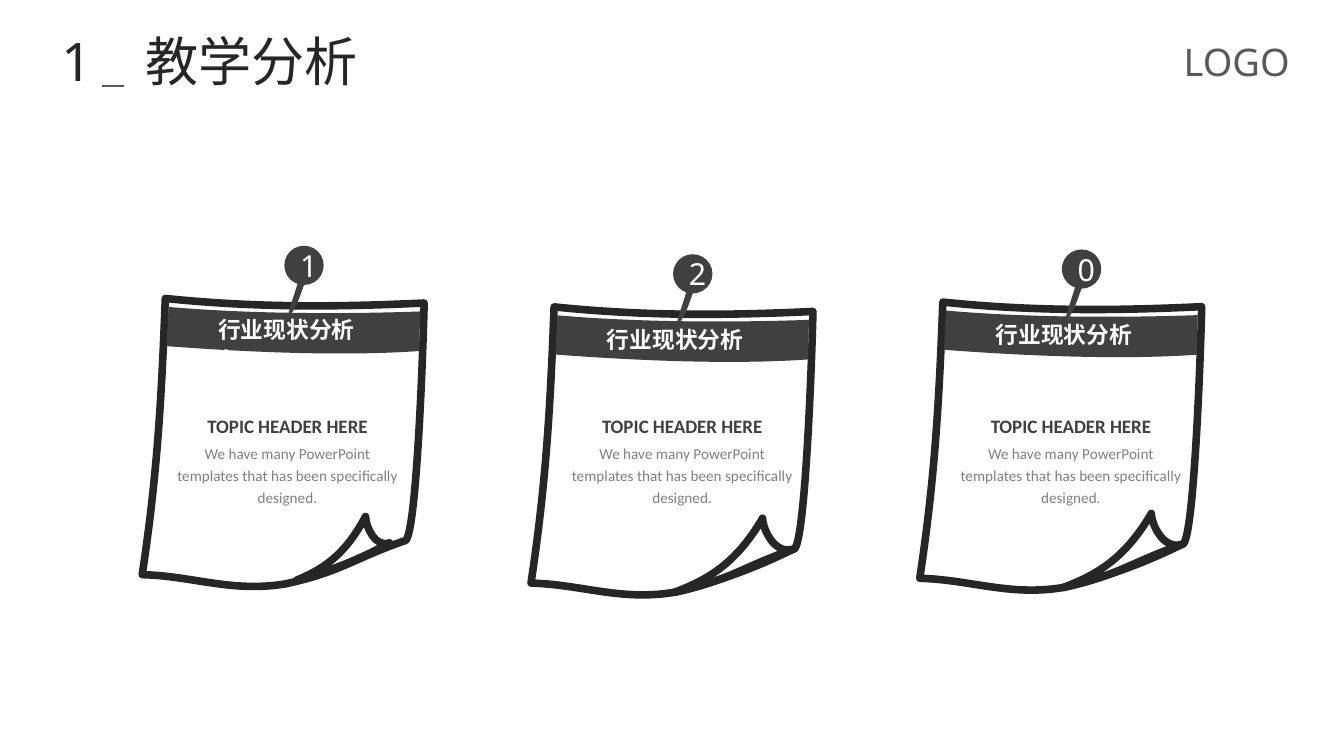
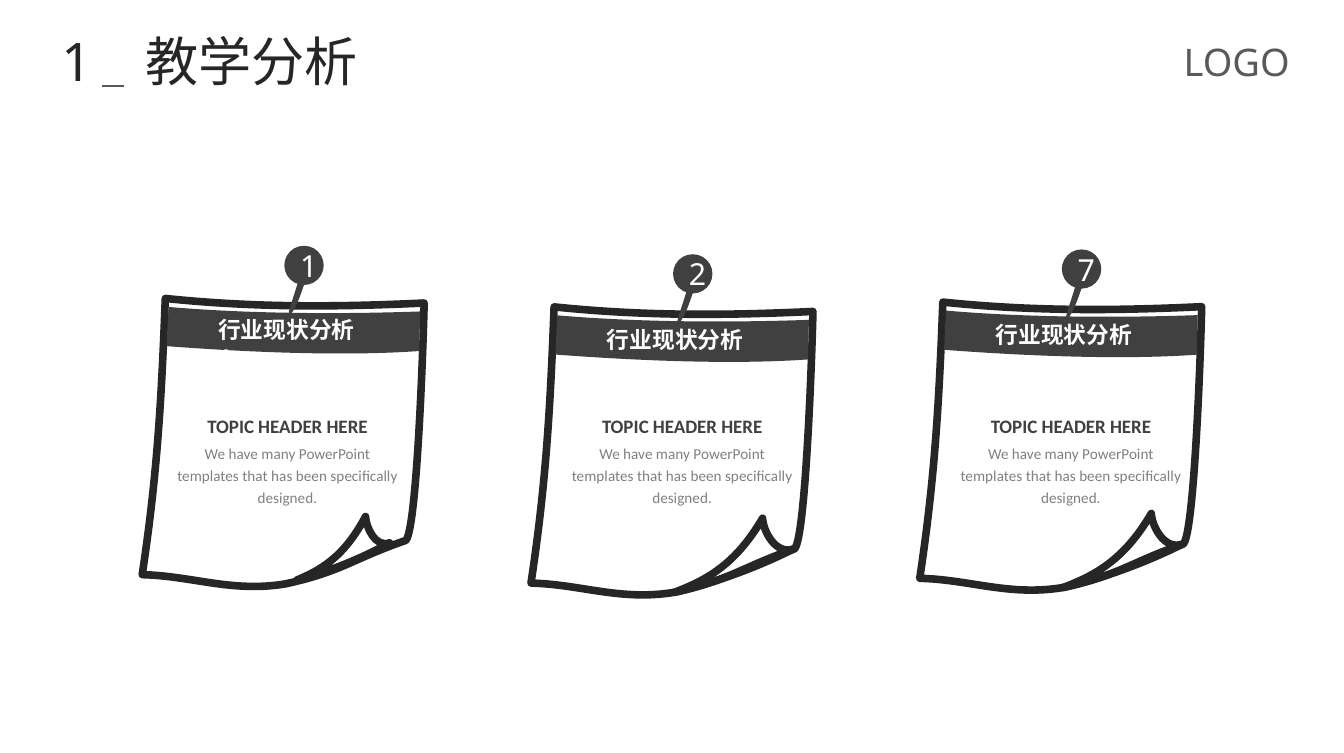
0: 0 -> 7 (1086, 271)
